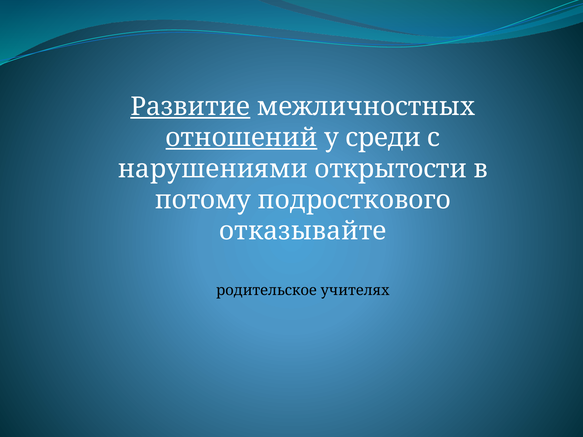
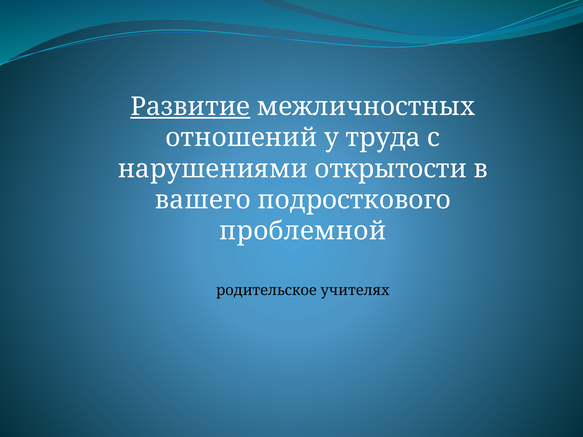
отношений underline: present -> none (241, 138)
среди: среди -> труда (383, 138)
потому: потому -> вашего (203, 200)
отказывайте: отказывайте -> проблемной (303, 231)
